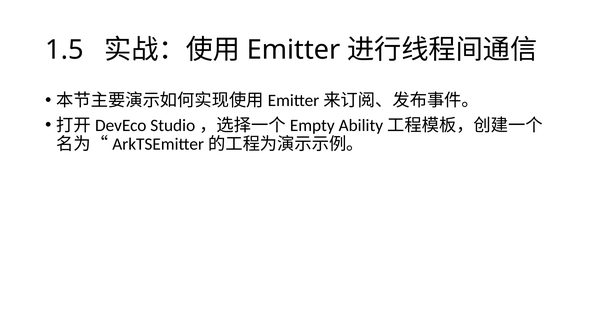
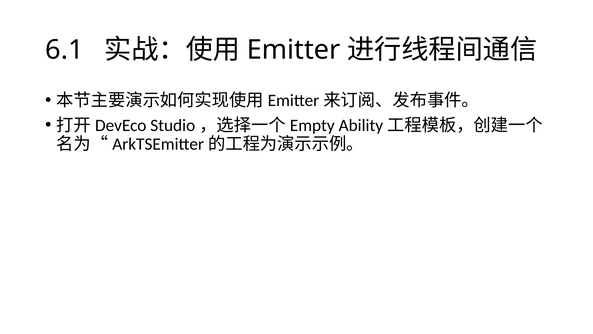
1.5: 1.5 -> 6.1 (64, 50)
